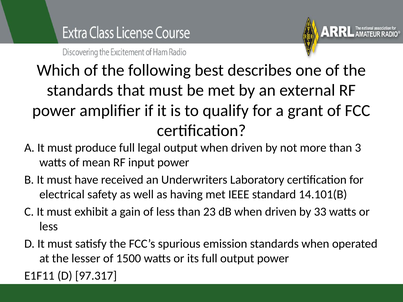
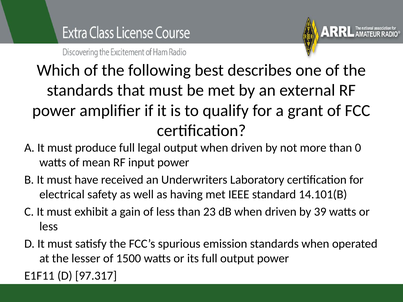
3: 3 -> 0 (358, 148)
33: 33 -> 39 (320, 212)
